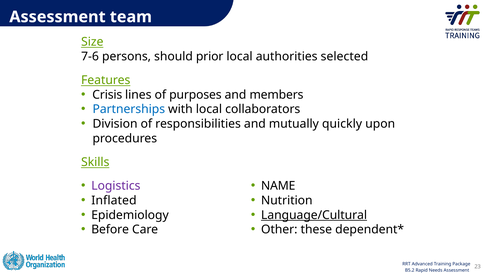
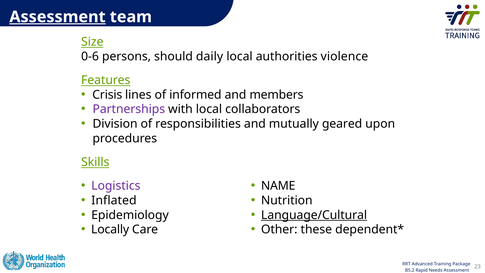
Assessment underline: none -> present (57, 17)
7-6: 7-6 -> 0-6 (90, 56)
prior: prior -> daily (210, 56)
selected: selected -> violence (344, 56)
purposes: purposes -> informed (195, 95)
Partnerships colour: blue -> purple (129, 109)
quickly: quickly -> geared (342, 124)
Before: Before -> Locally (110, 229)
